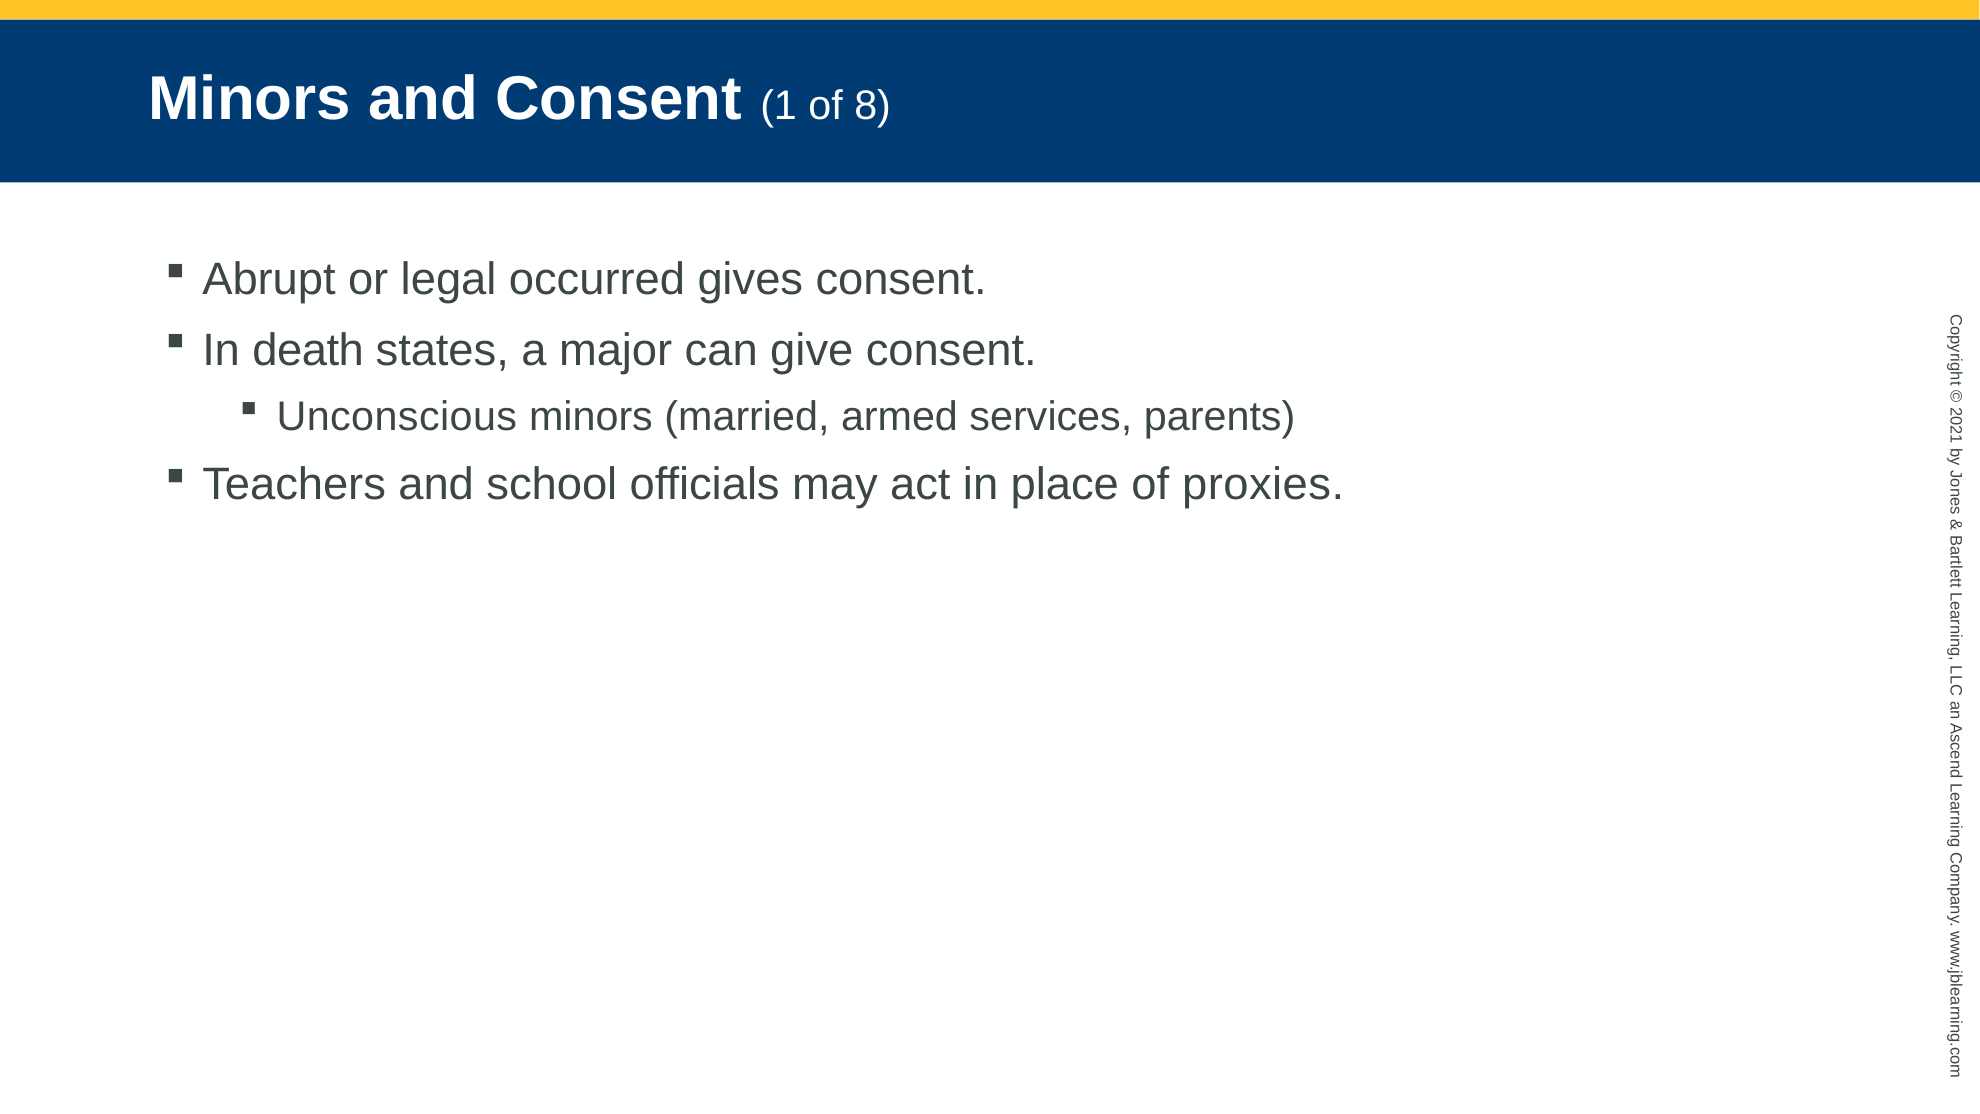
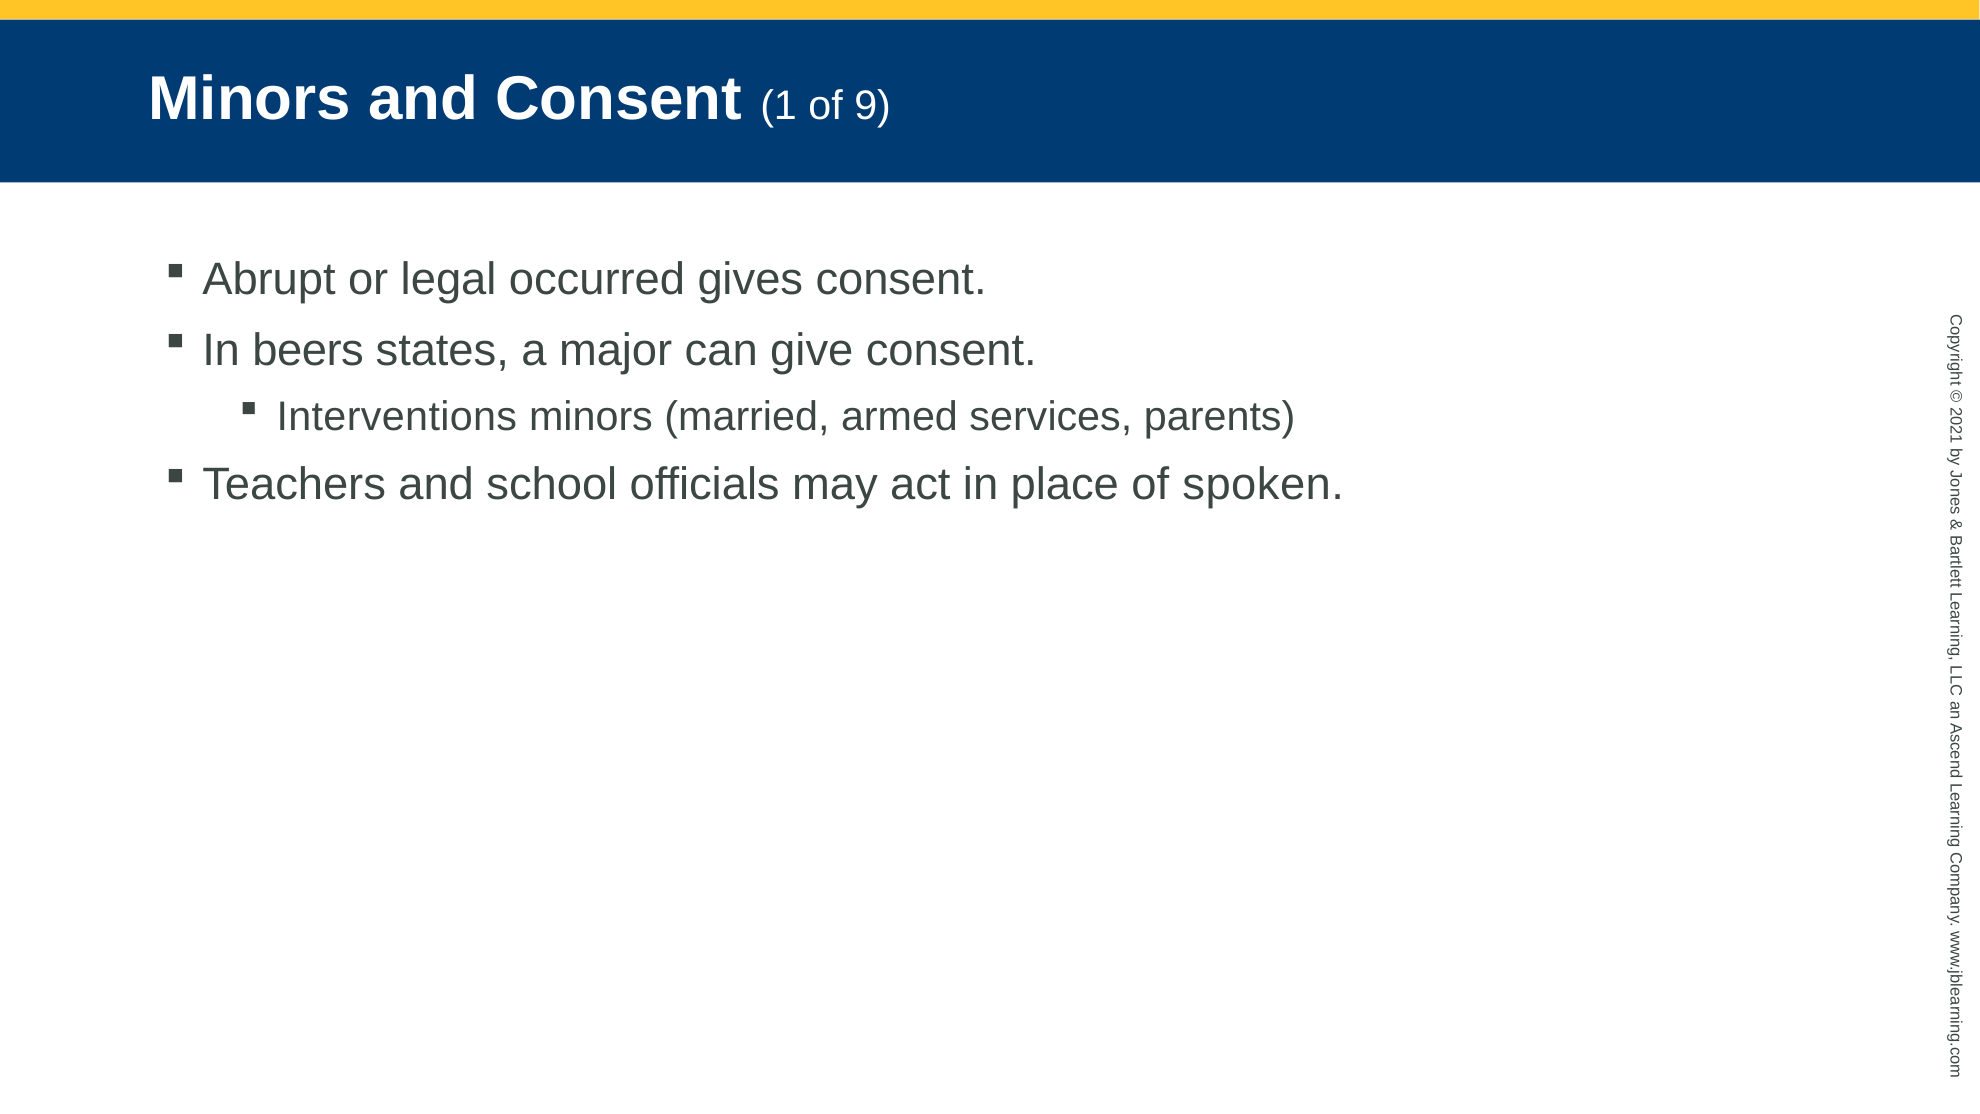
8: 8 -> 9 (873, 106)
death: death -> beers (308, 350)
Unconscious: Unconscious -> Interventions (397, 416)
proxies: proxies -> spoken (1263, 485)
